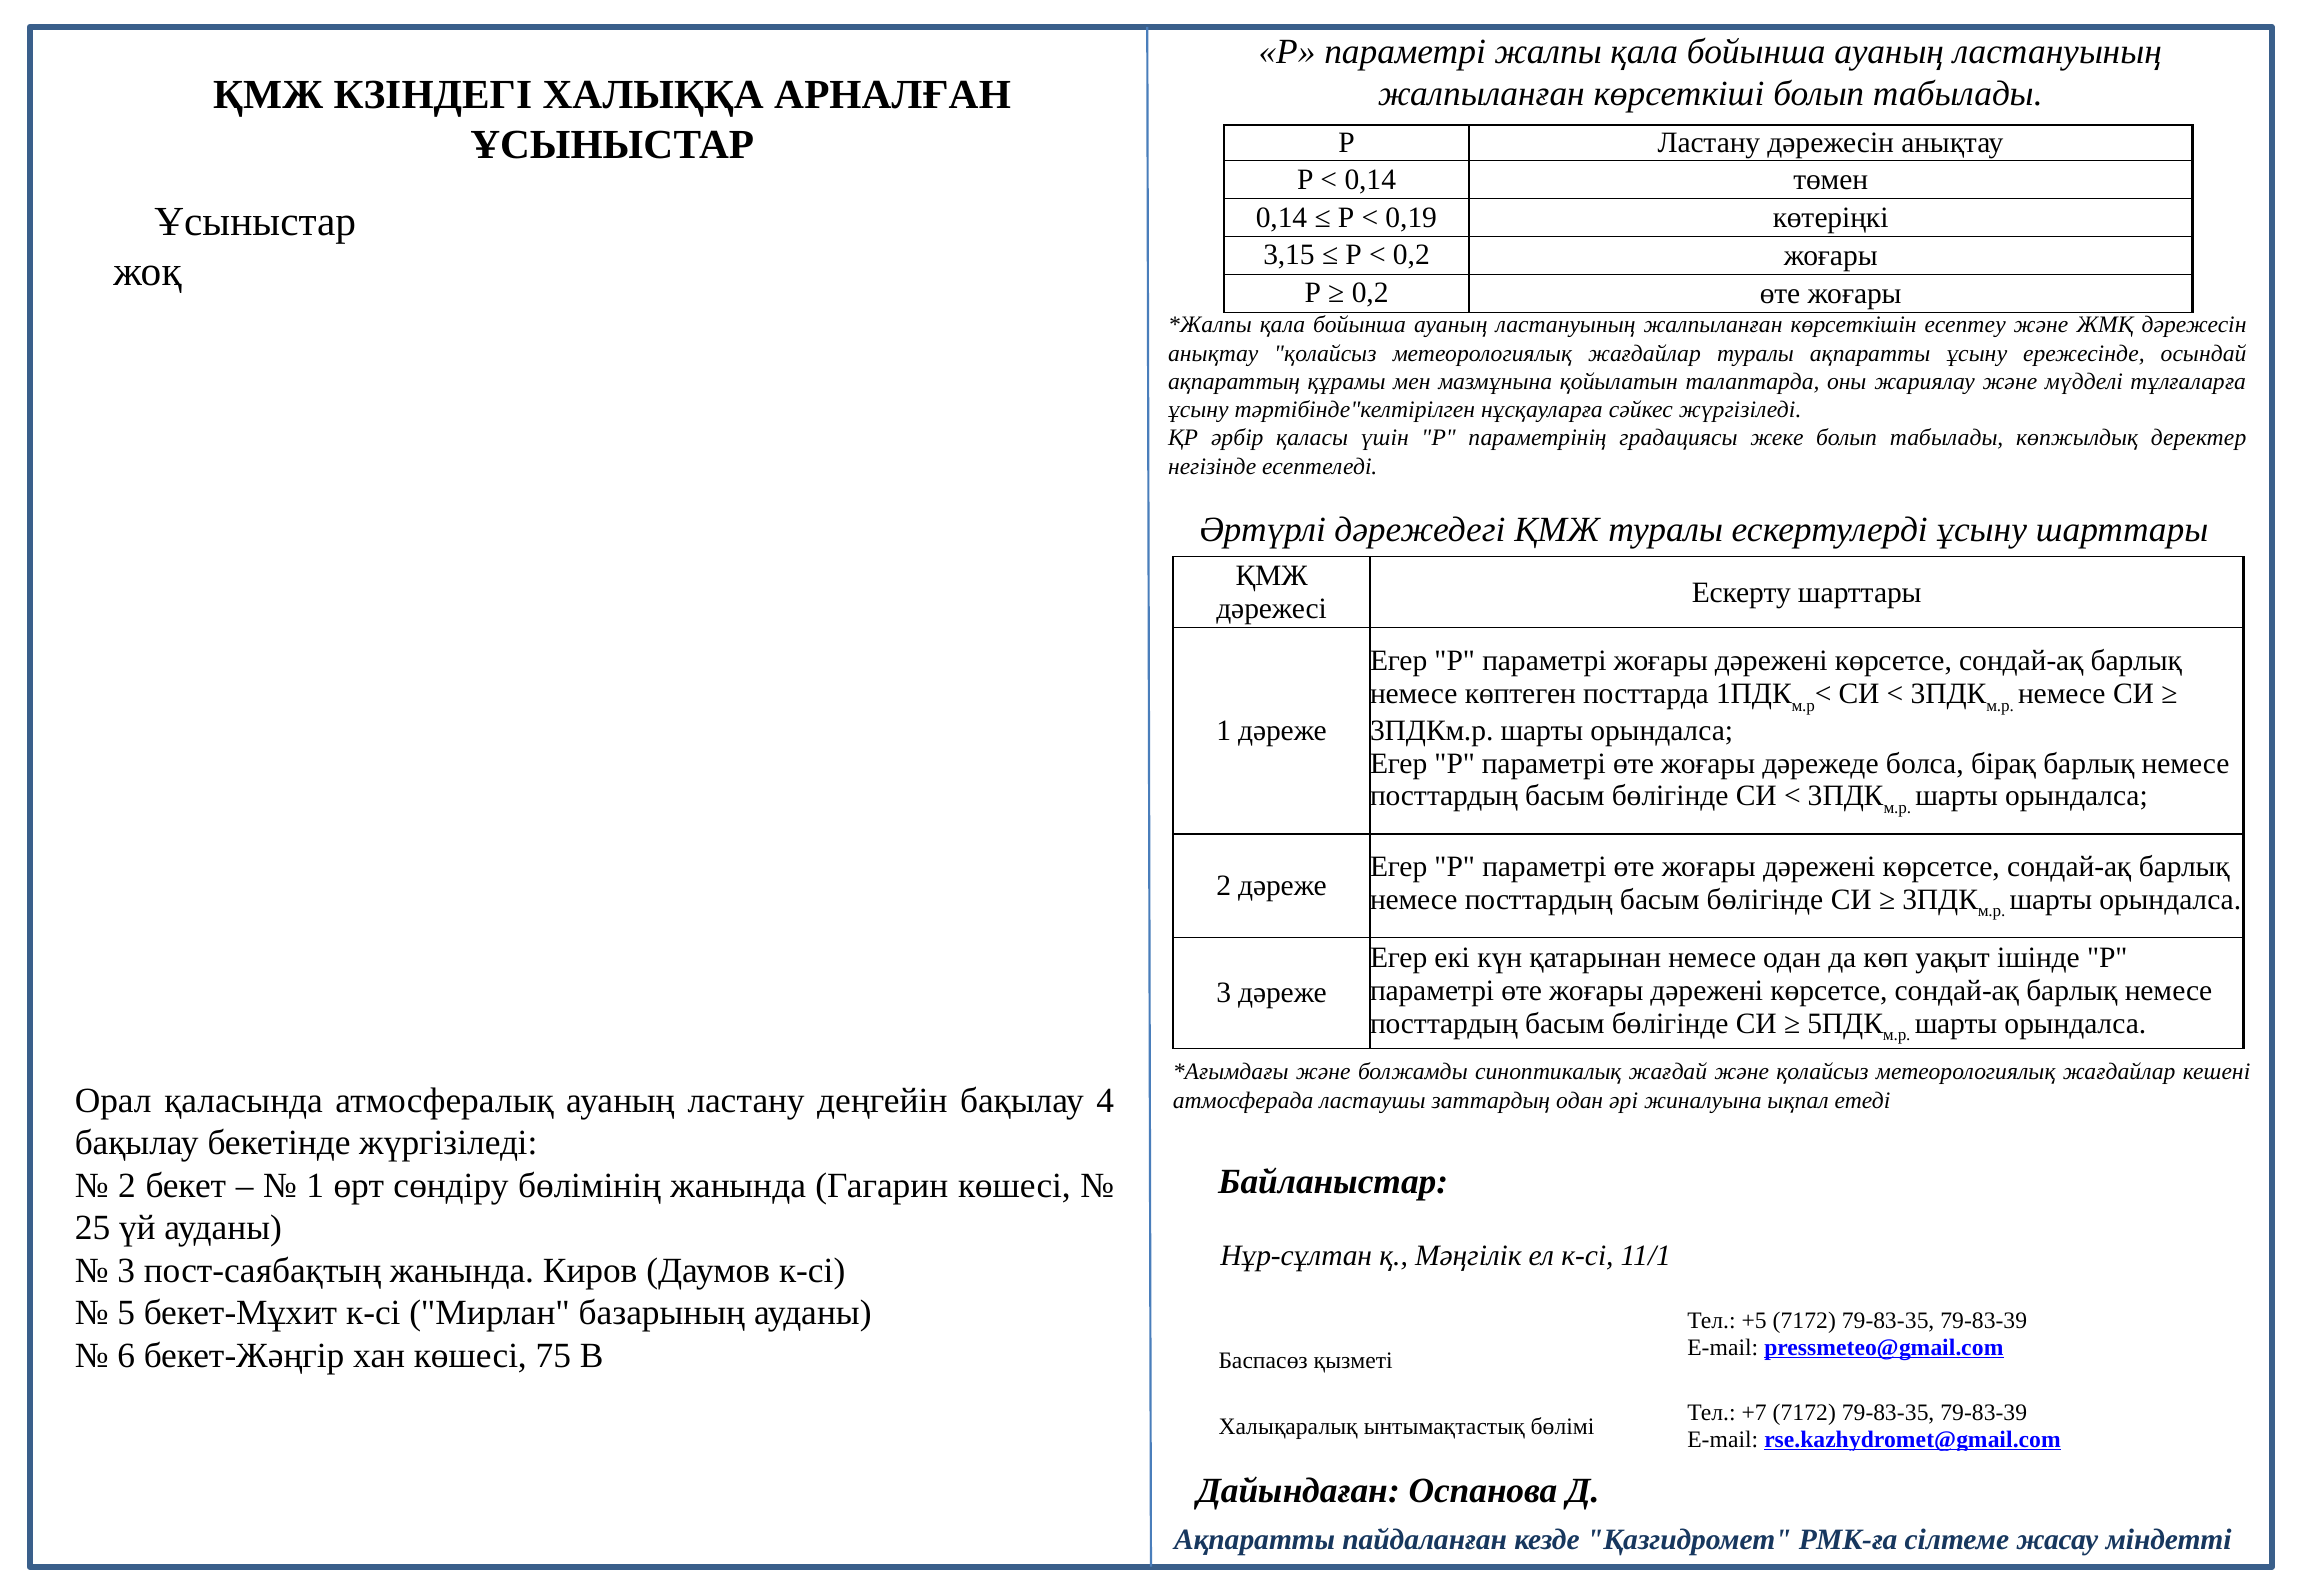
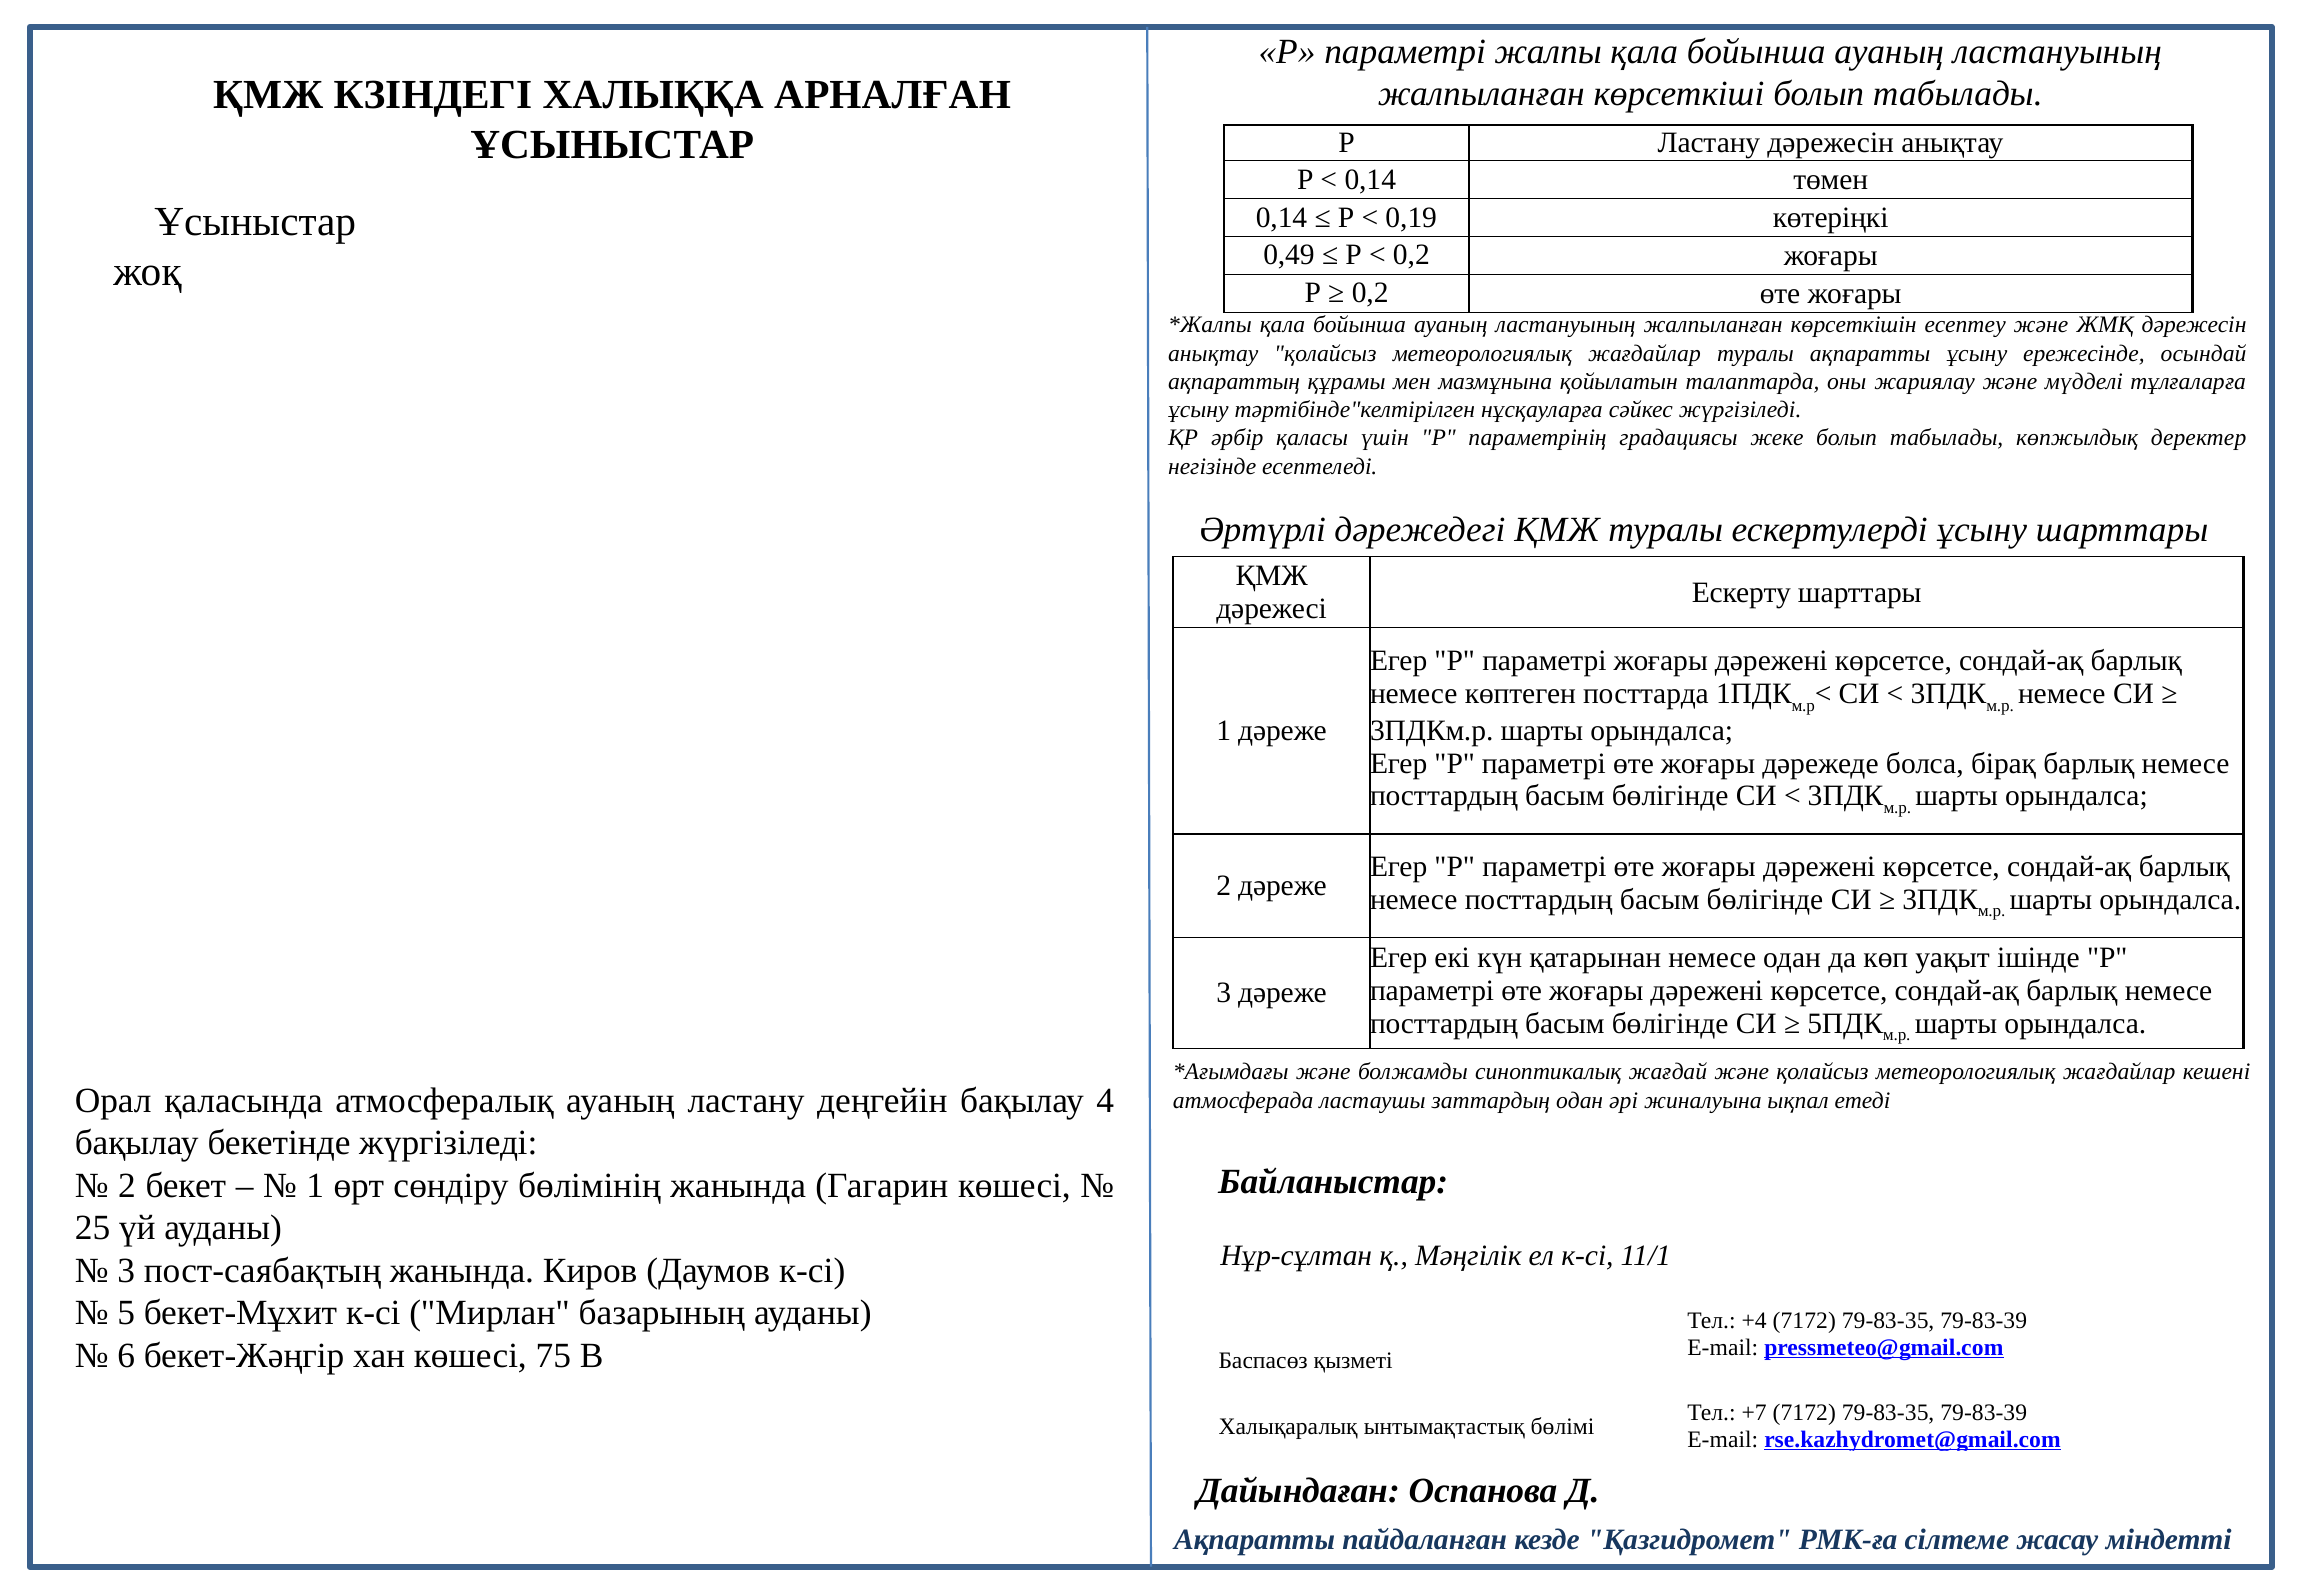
3,15: 3,15 -> 0,49 (1289, 255)
+5: +5 -> +4 (1754, 1321)
